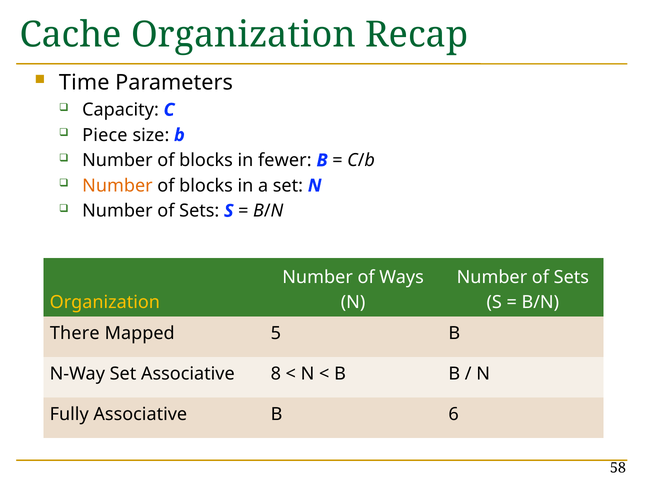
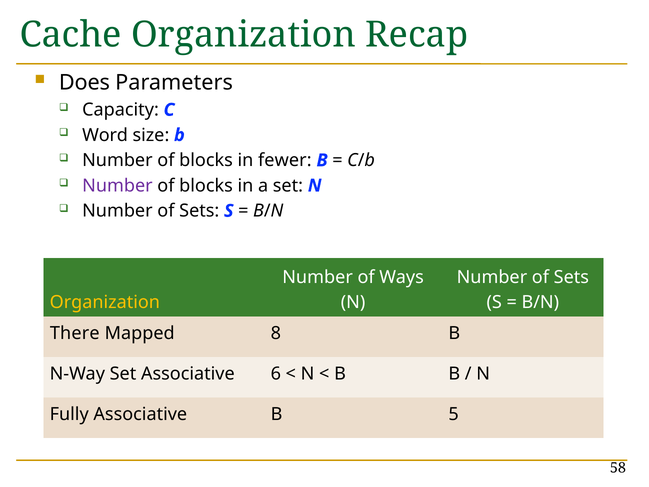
Time: Time -> Does (84, 83)
Piece: Piece -> Word (105, 135)
Number colour: orange -> purple (117, 186)
5: 5 -> 8 (276, 333)
8: 8 -> 6 (276, 374)
6: 6 -> 5 (454, 414)
